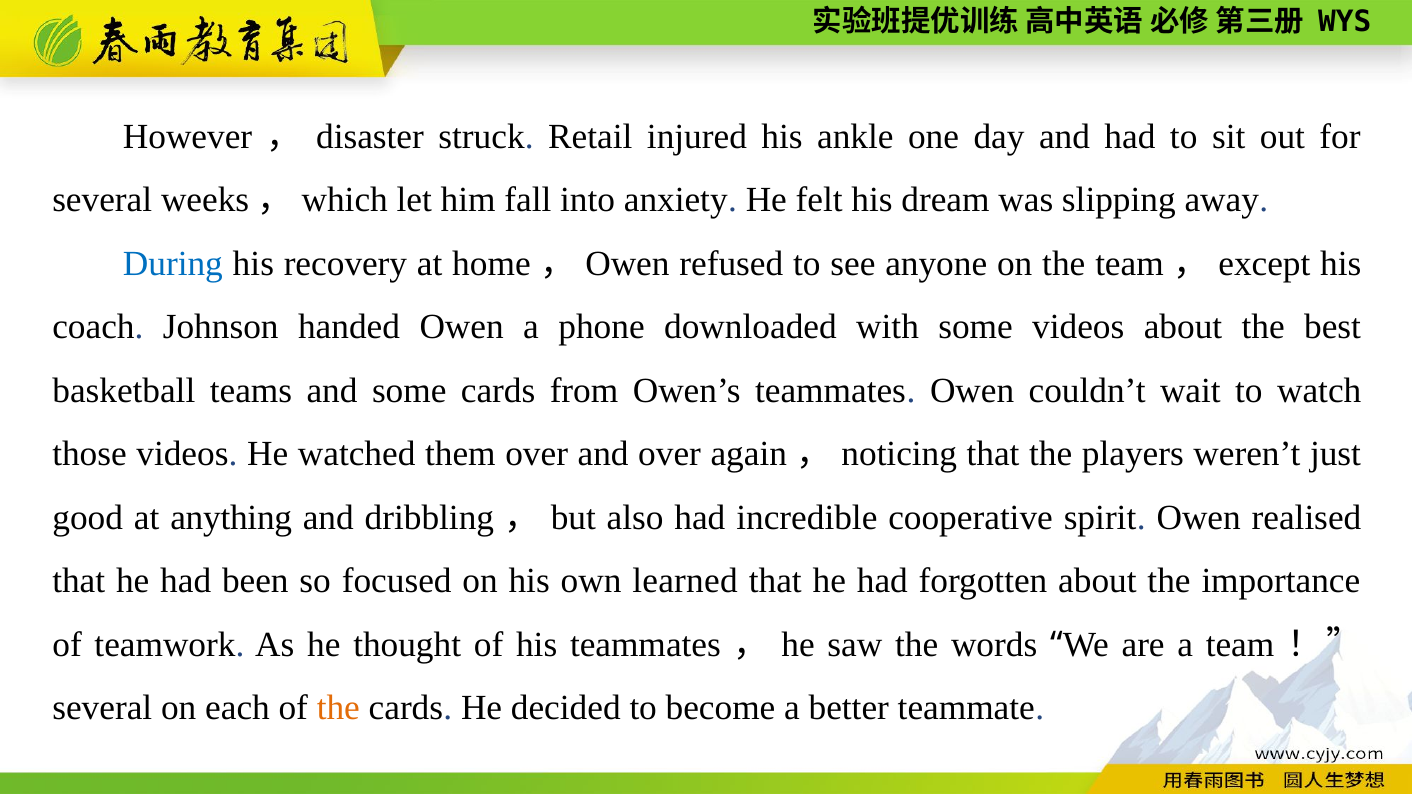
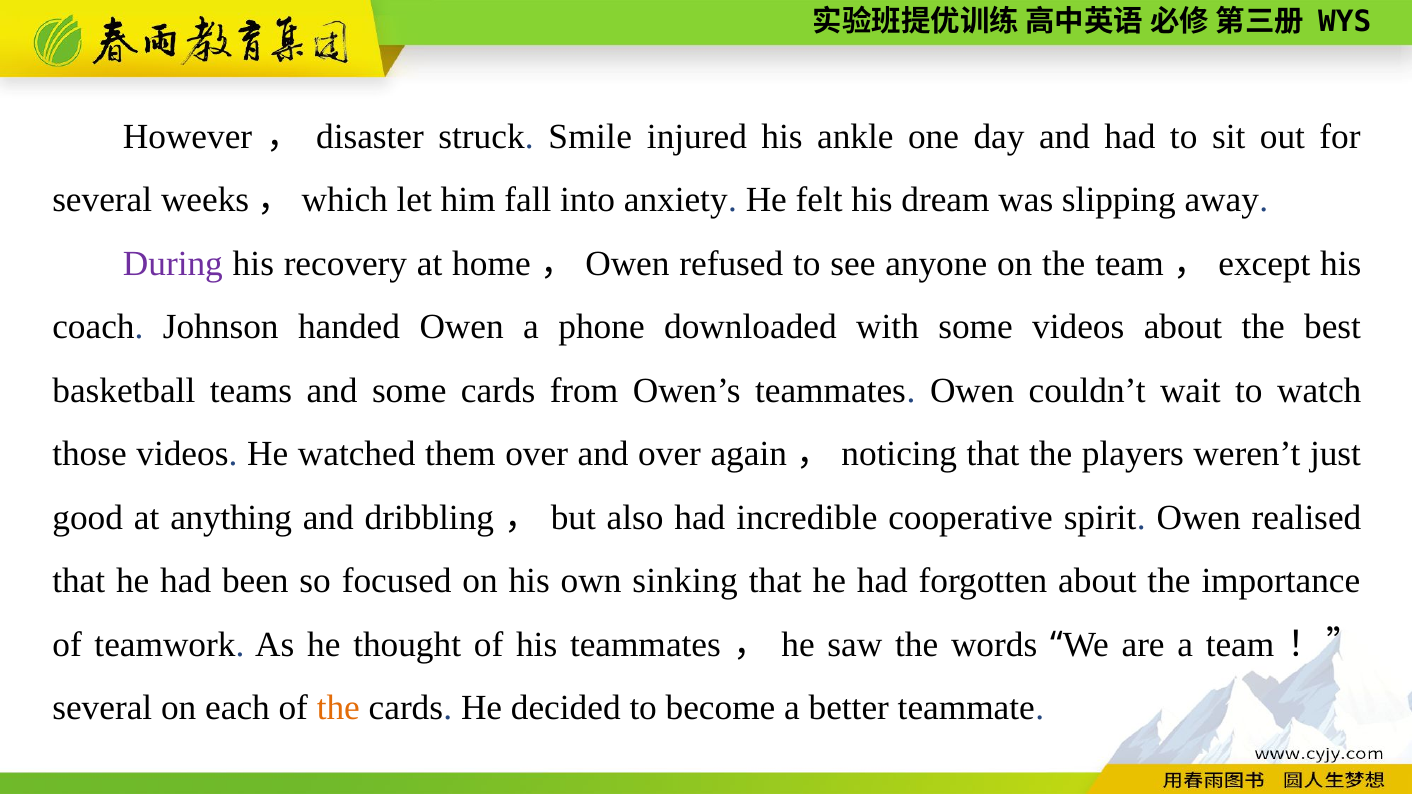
Retail: Retail -> Smile (590, 137)
During colour: blue -> purple (173, 264)
learned: learned -> sinking (685, 581)
